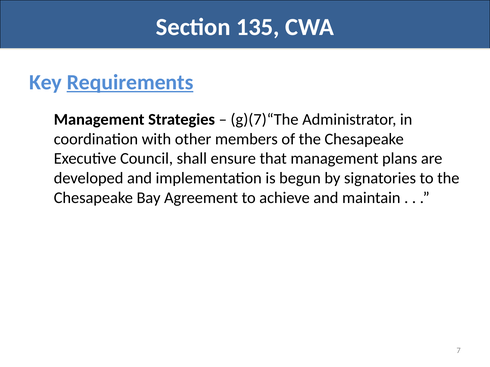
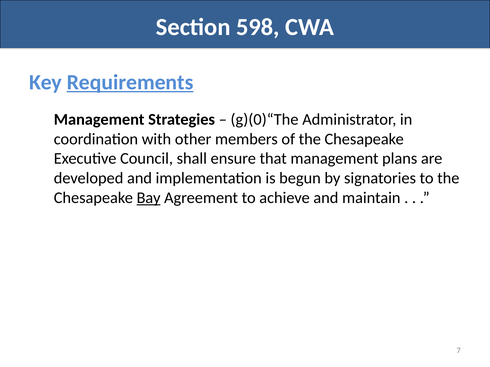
135: 135 -> 598 (258, 27)
g)(7)“The: g)(7)“The -> g)(0)“The (265, 120)
Bay underline: none -> present (149, 198)
